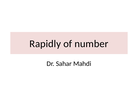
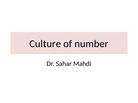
Rapidly: Rapidly -> Culture (45, 44)
